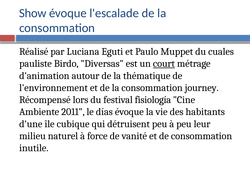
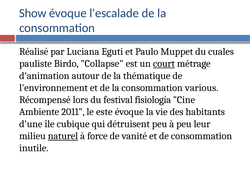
Diversas: Diversas -> Collapse (102, 64)
journey: journey -> various (202, 88)
días: días -> este (104, 112)
naturel underline: none -> present (63, 136)
